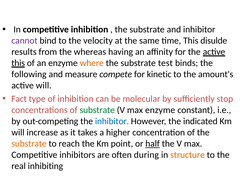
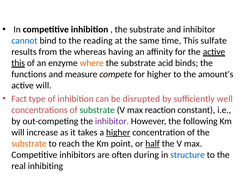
cannot colour: purple -> blue (24, 41)
velocity: velocity -> reading (98, 41)
disulde: disulde -> sulfate (214, 41)
test: test -> acid (165, 63)
following: following -> functions (29, 74)
for kinetic: kinetic -> higher (159, 74)
molecular: molecular -> disrupted (141, 99)
stop: stop -> well (225, 99)
max enzyme: enzyme -> reaction (160, 110)
inhibitor colour: blue -> purple (112, 121)
indicated: indicated -> following (200, 121)
higher underline: none -> present (118, 132)
structure colour: orange -> blue (188, 155)
